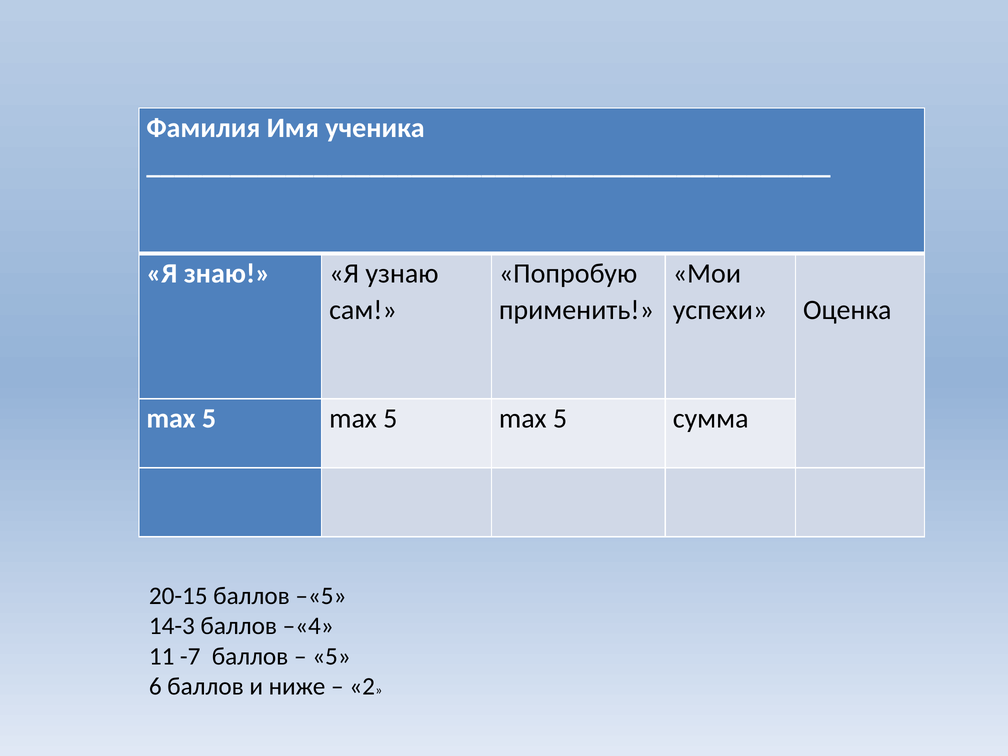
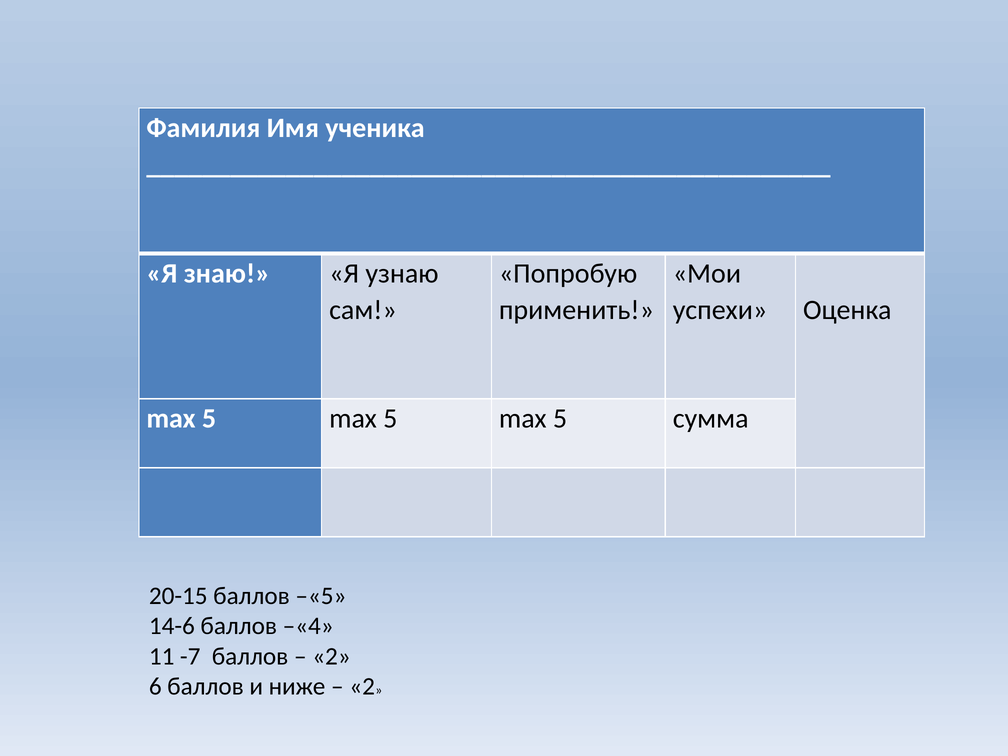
14-3: 14-3 -> 14-6 (172, 626)
5: 5 -> 2 (331, 656)
